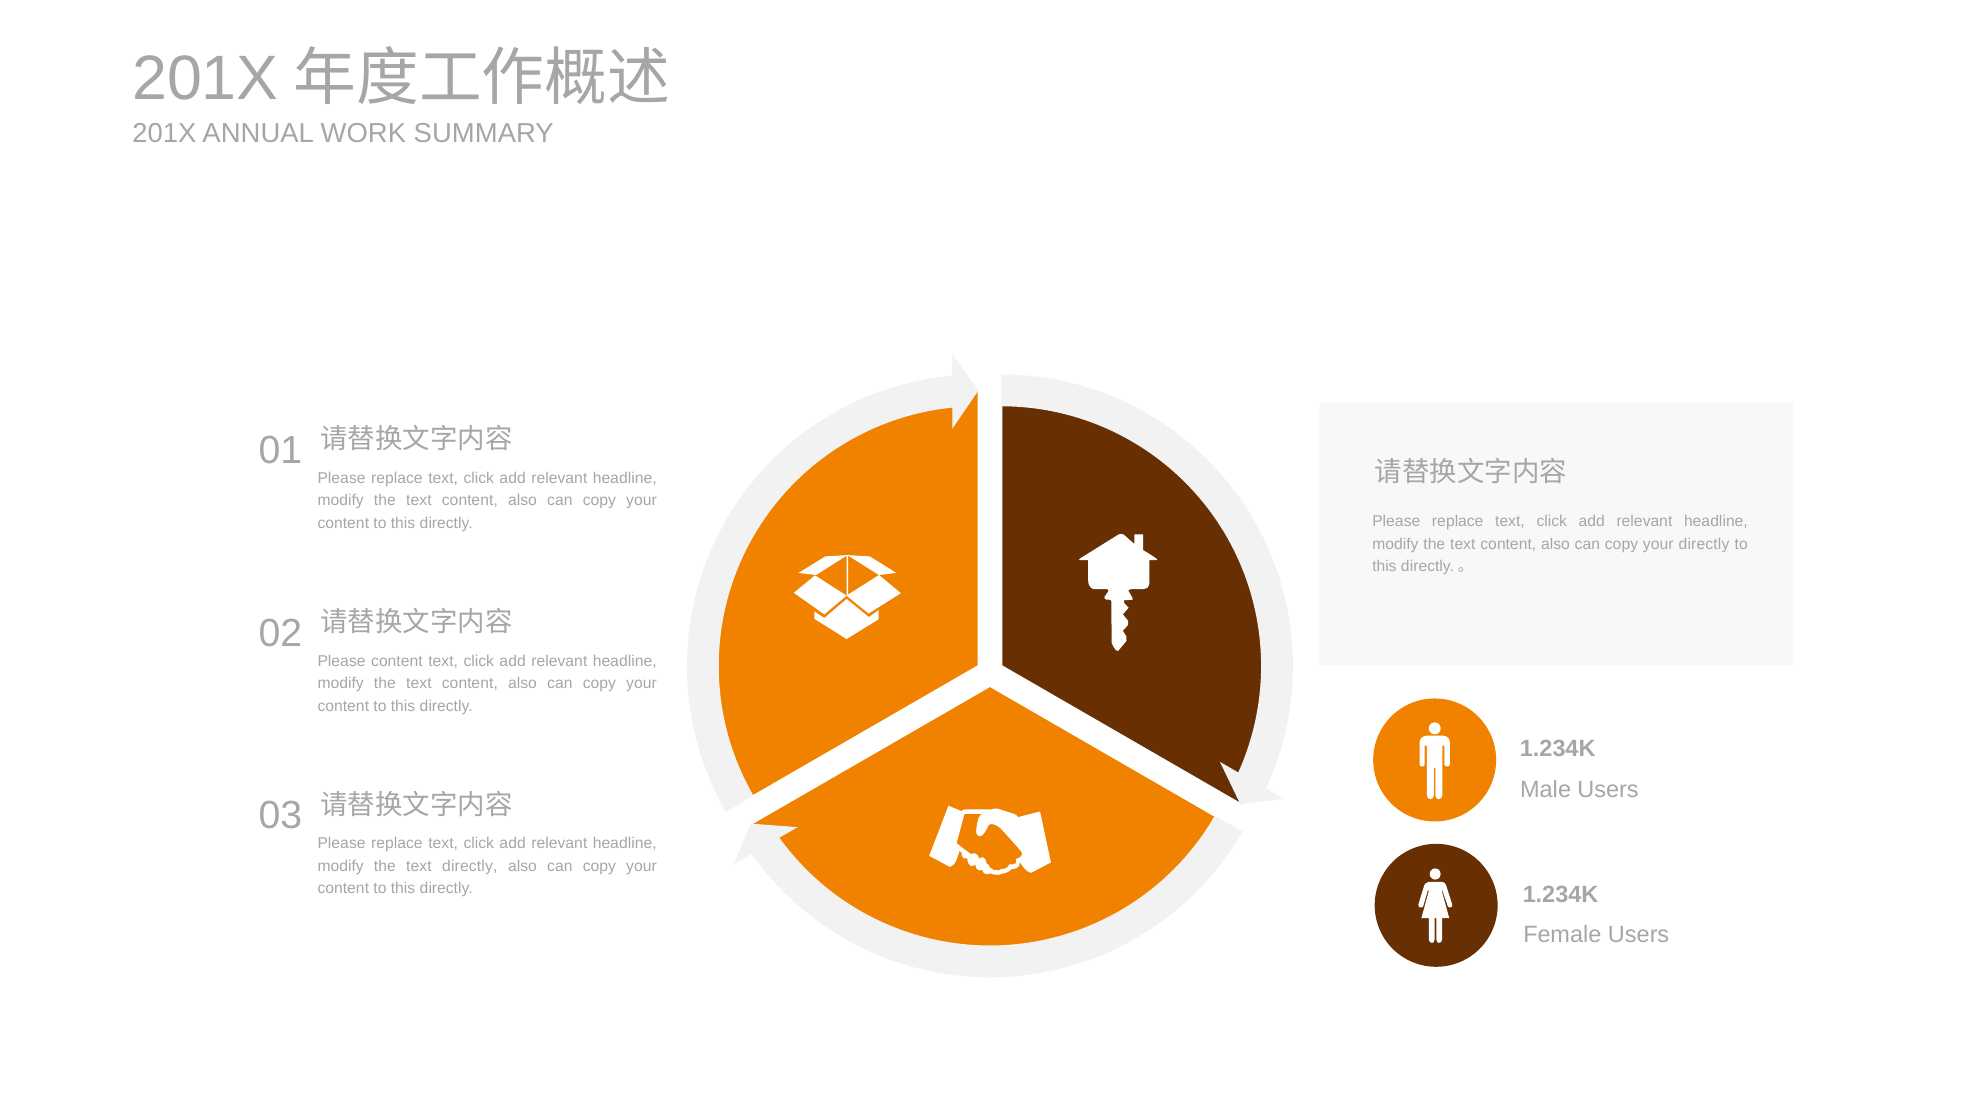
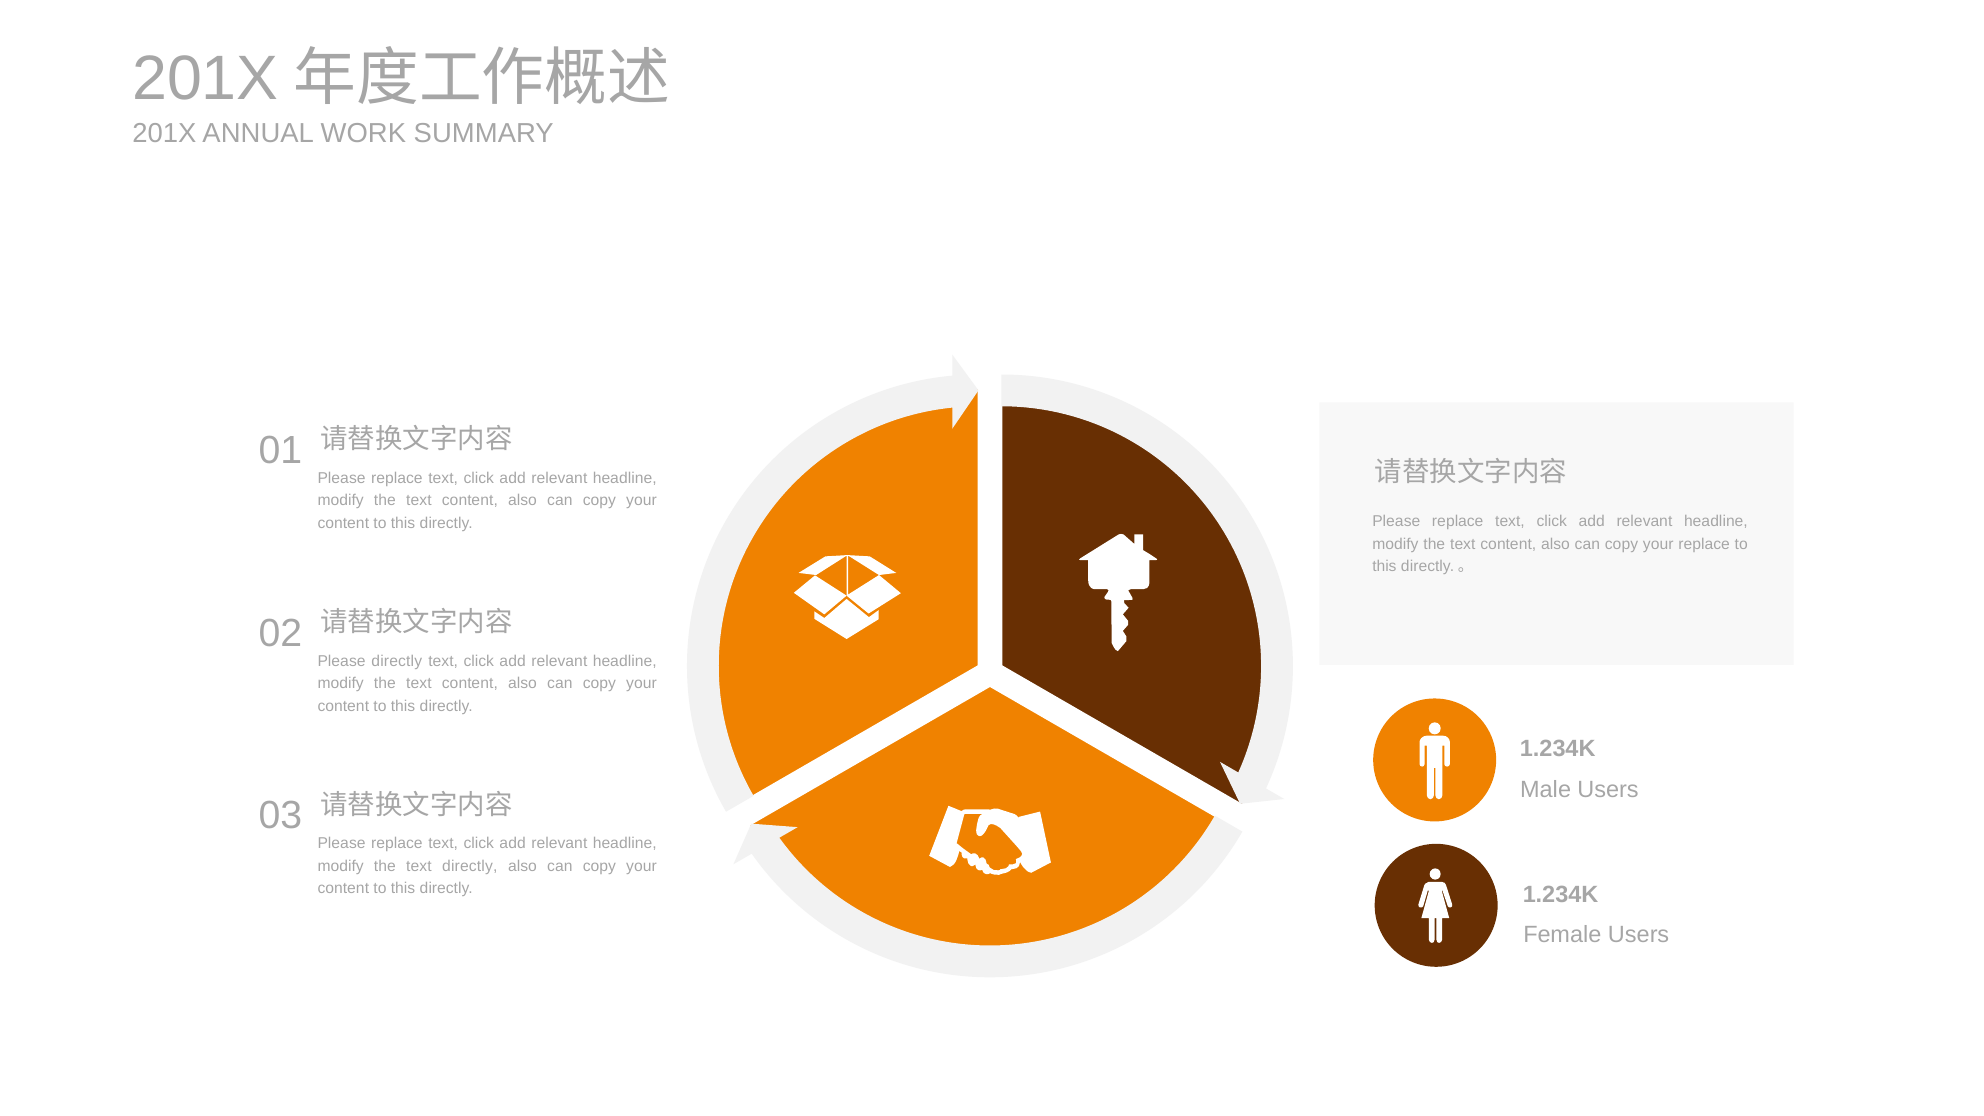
your directly: directly -> replace (1704, 544)
Please content: content -> directly (397, 661)
